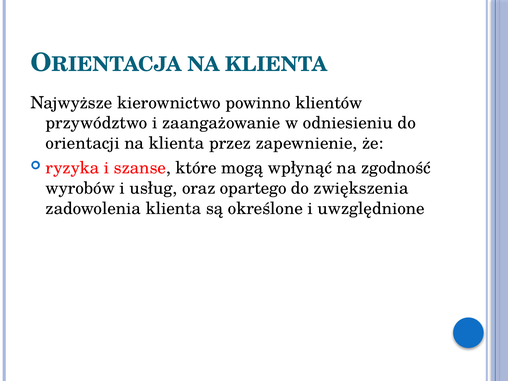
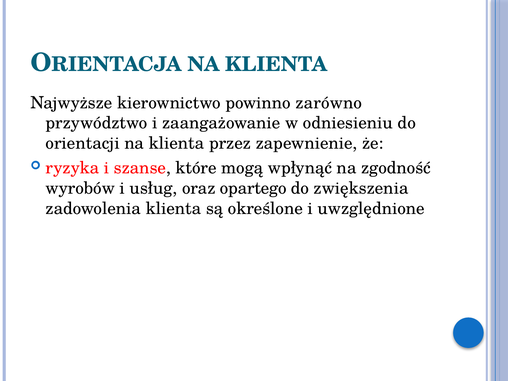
klientów: klientów -> zarówno (329, 103)
